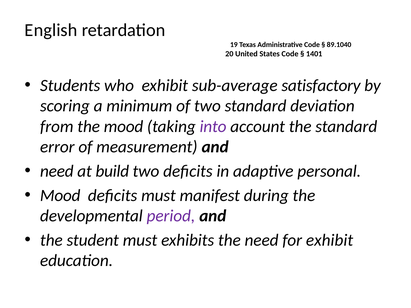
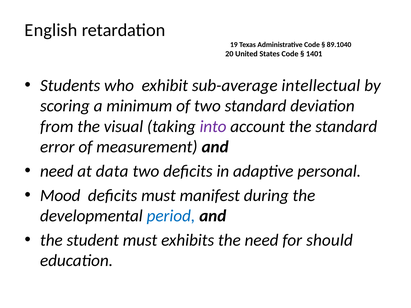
satisfactory: satisfactory -> intellectual (321, 85)
the mood: mood -> visual (124, 127)
build: build -> data (112, 171)
period colour: purple -> blue (171, 216)
for exhibit: exhibit -> should (330, 240)
